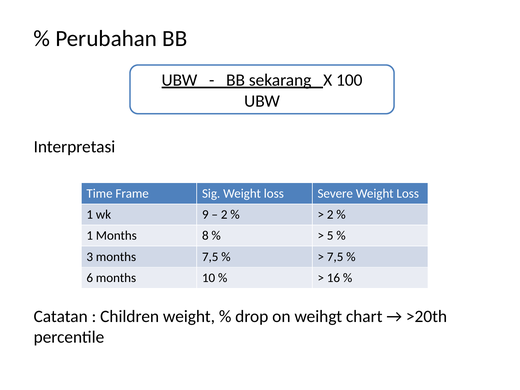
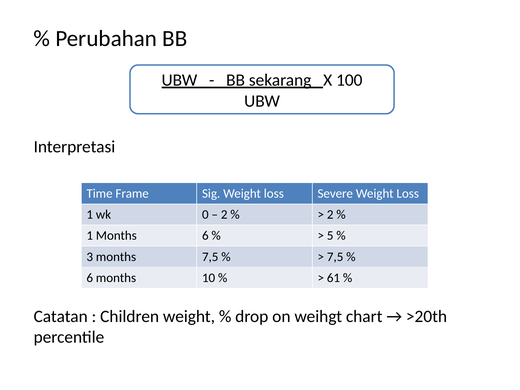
9: 9 -> 0 (205, 215)
Months 8: 8 -> 6 (205, 236)
16: 16 -> 61 (333, 278)
